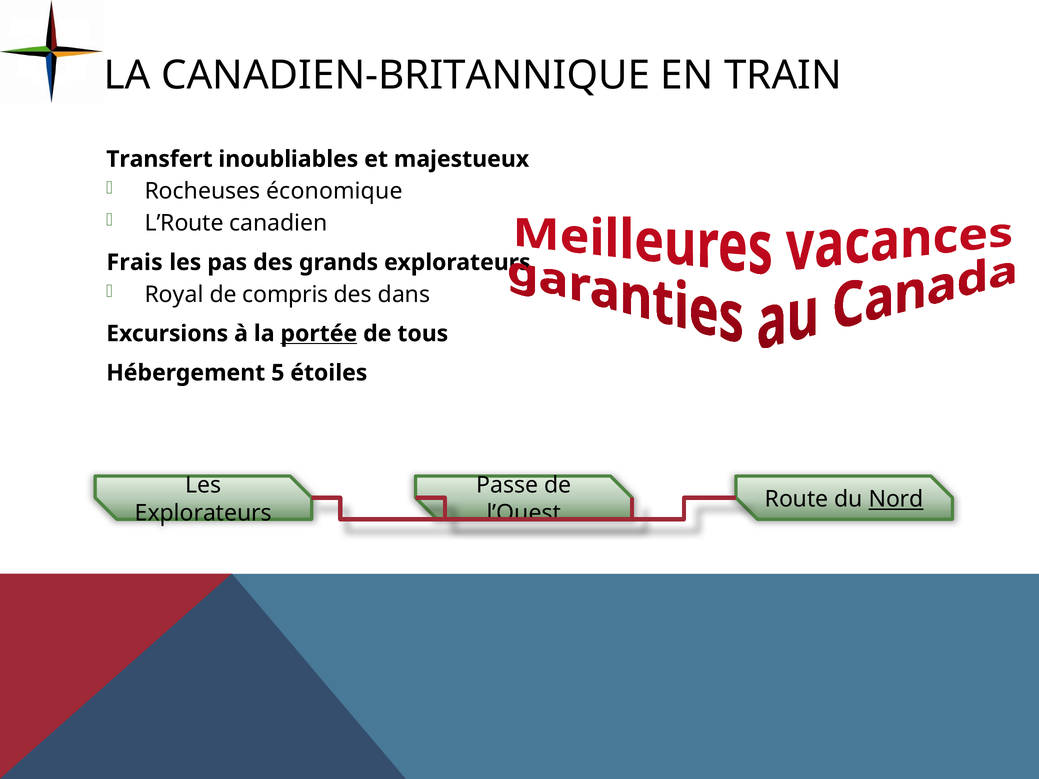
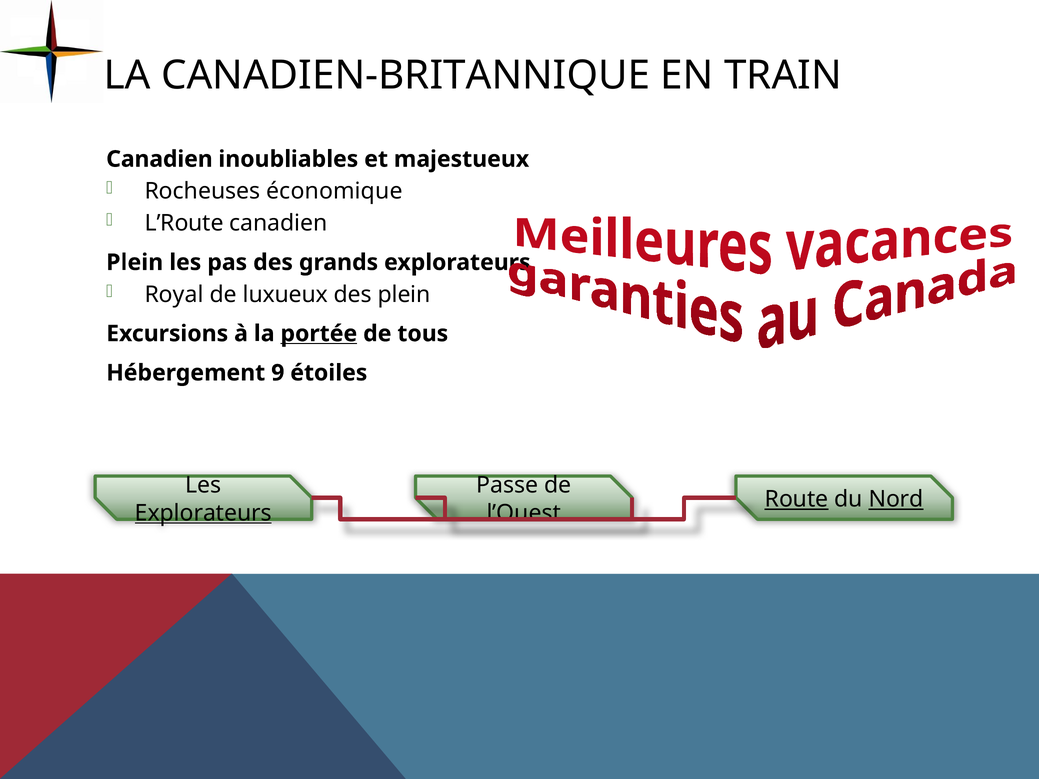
Transfert: Transfert -> Canadien (159, 159)
Frais: Frais -> Plein (135, 262)
compris: compris -> luxueux (285, 295)
des dans: dans -> plein (404, 295)
5: 5 -> 9 (278, 373)
Route underline: none -> present (797, 499)
Explorateurs underline: none -> present (203, 513)
